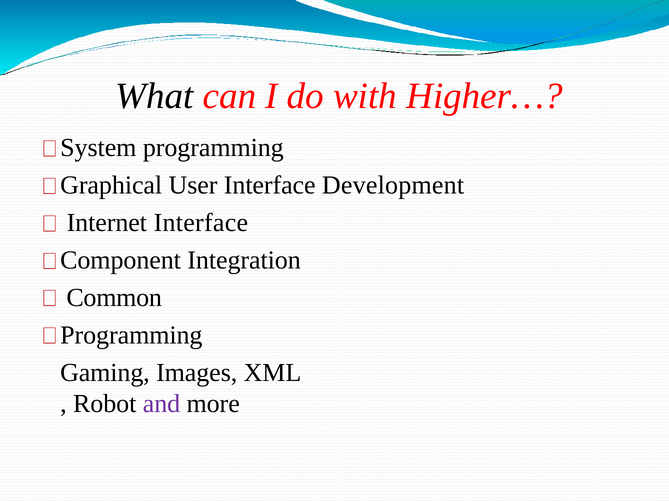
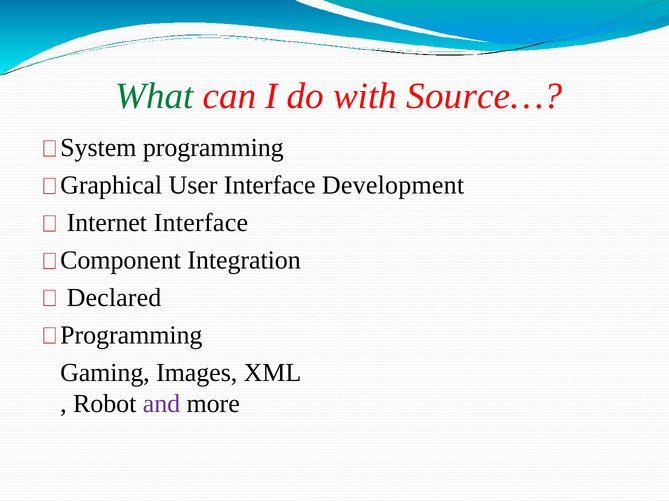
What colour: black -> green (155, 96)
Higher…: Higher… -> Source… (484, 96)
Common: Common -> Declared (114, 298)
